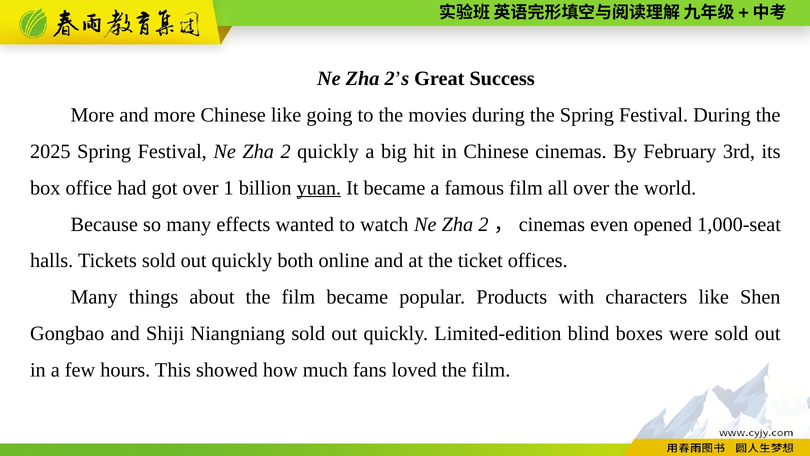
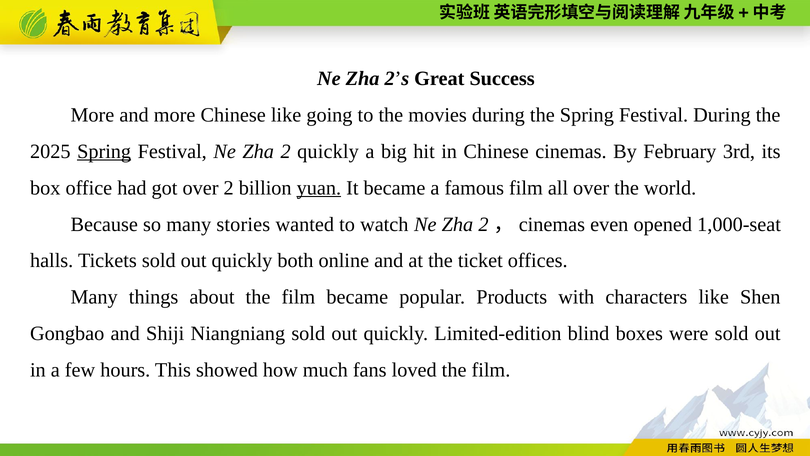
Spring underline: none -> present (104, 151)
over 1: 1 -> 2 (229, 188)
effects: effects -> stories (243, 224)
